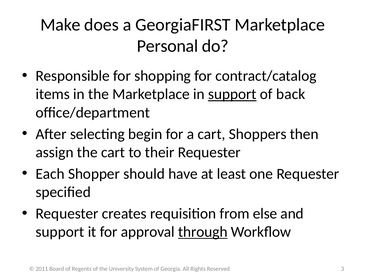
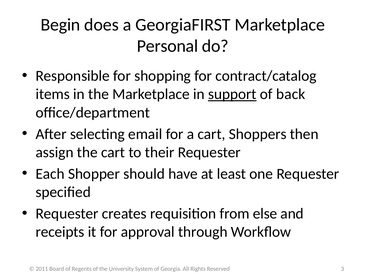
Make: Make -> Begin (61, 25)
begin: begin -> email (145, 134)
support: support -> receipts (60, 232)
through underline: present -> none (203, 232)
